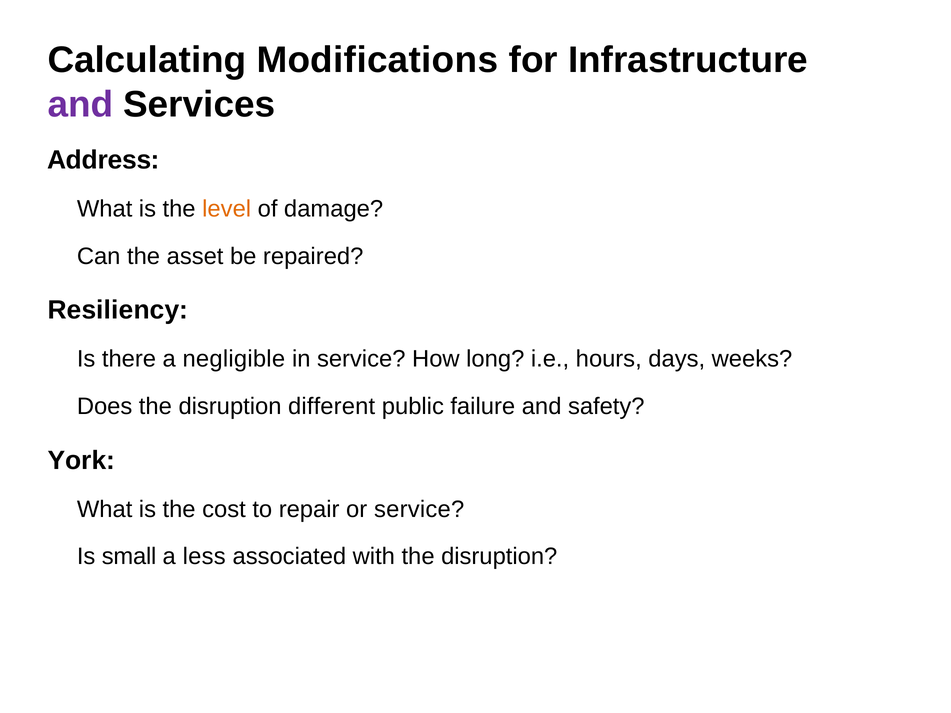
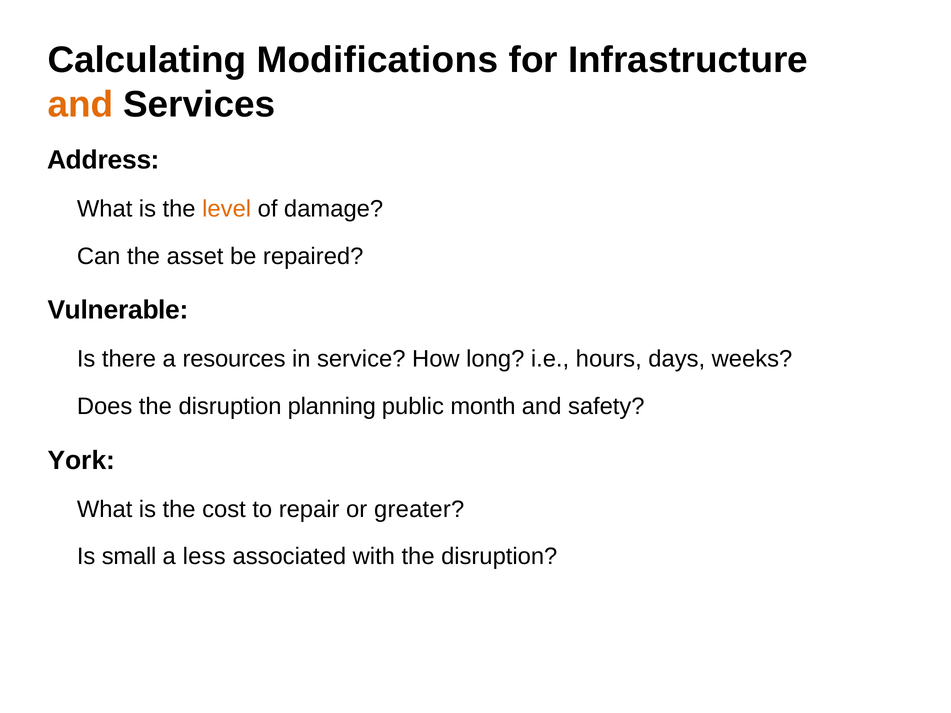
and colour: purple -> orange (80, 104)
Resiliency: Resiliency -> Vulnerable (118, 310)
negligible: negligible -> resources (234, 359)
different: different -> planning (332, 407)
failure: failure -> month (483, 407)
or service: service -> greater (419, 509)
